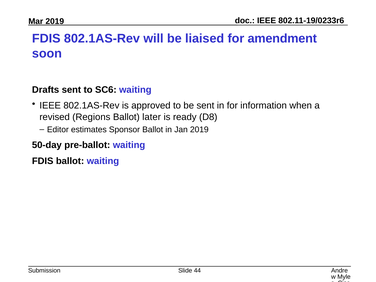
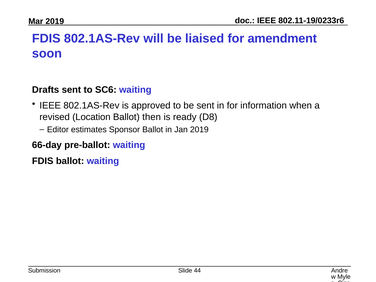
Regions: Regions -> Location (91, 117)
later: later -> then (152, 117)
50-day: 50-day -> 66-day (47, 145)
